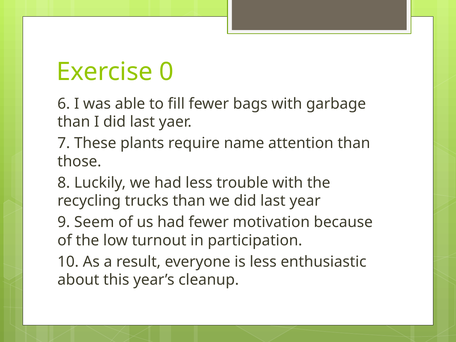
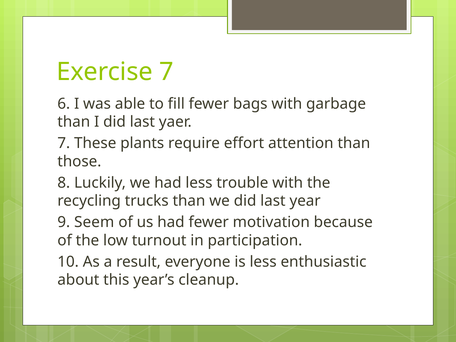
Exercise 0: 0 -> 7 (167, 72)
name: name -> effort (244, 143)
